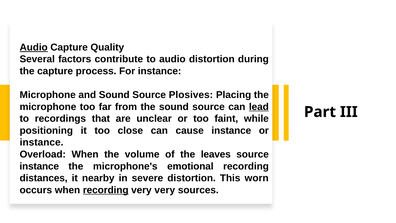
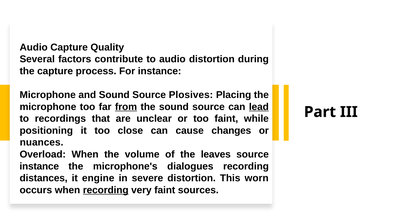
Audio underline: present -> none (34, 47)
from underline: none -> present (126, 107)
cause instance: instance -> changes (231, 130)
instance: instance -> nuances (42, 142)
emotional: emotional -> dialogues (190, 166)
nearby: nearby -> engine (98, 178)
very very: very -> faint (165, 190)
